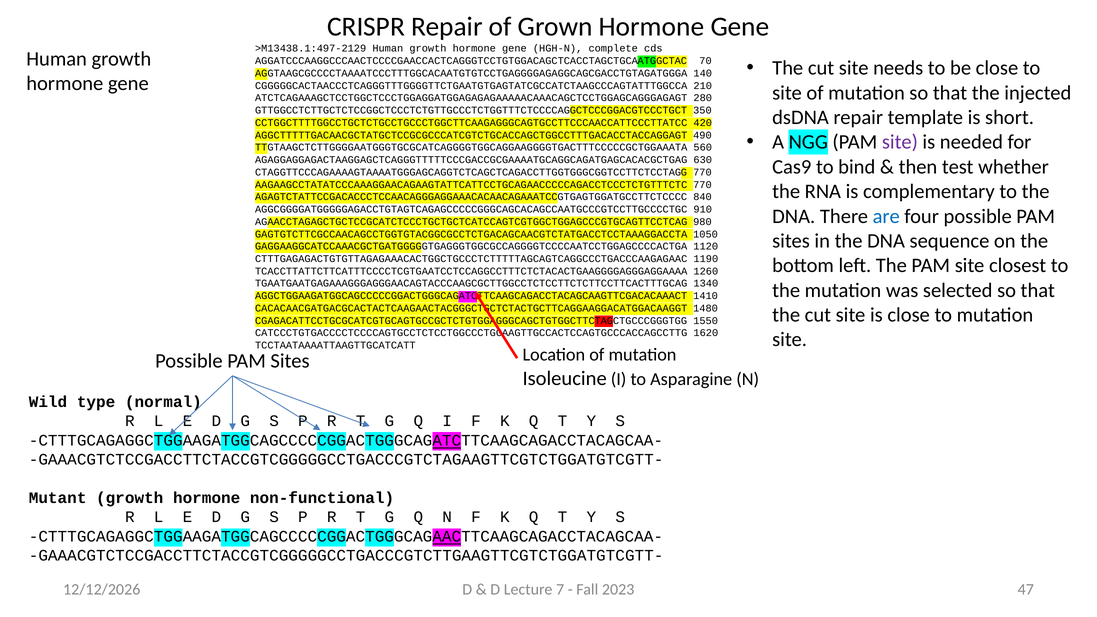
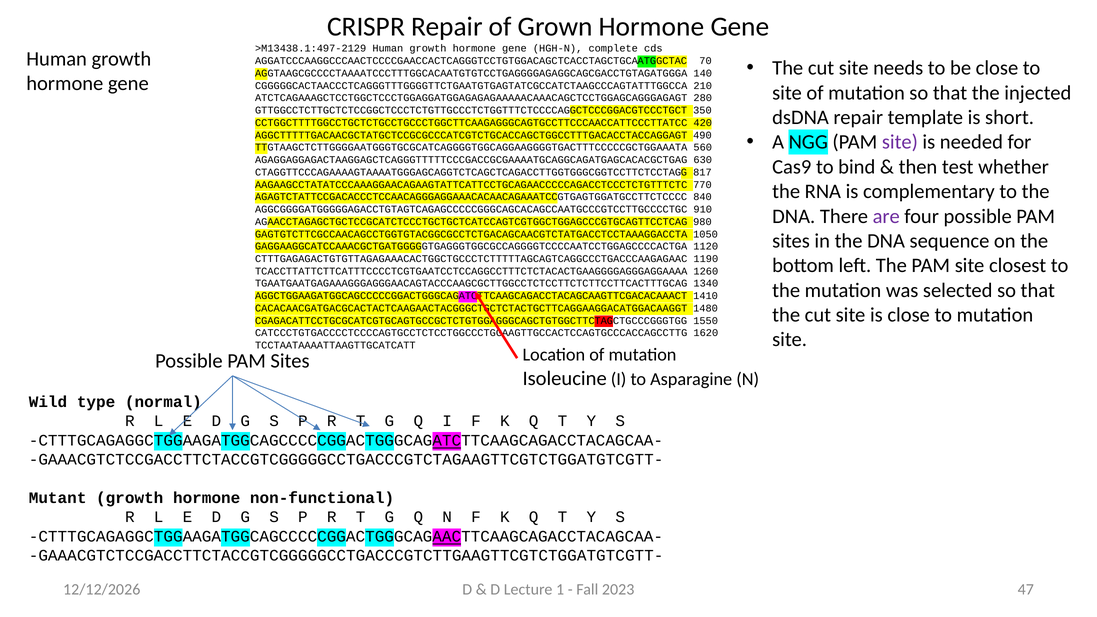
CTAGGTTCCCAGAAAAGTAAAATGGGAGCAGGTCTCAGCTCAGACCTTGGTGGGCGGTCCTTCTCCTAGG 770: 770 -> 817 (702, 172)
are colour: blue -> purple (886, 216)
7: 7 -> 1 (560, 589)
